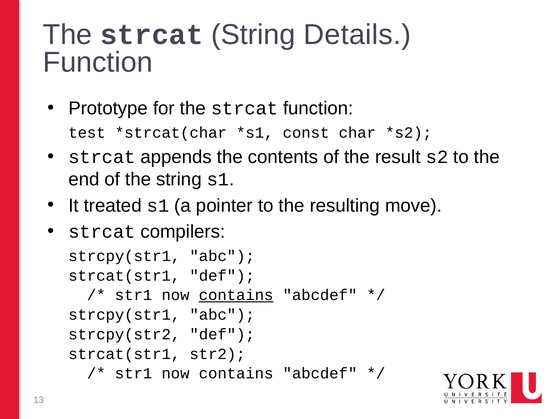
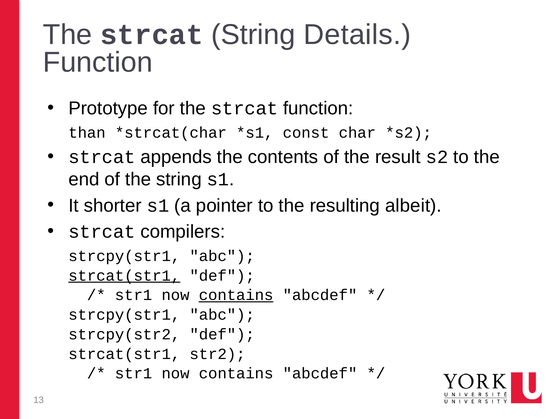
test: test -> than (87, 133)
treated: treated -> shorter (113, 205)
move: move -> albeit (413, 205)
strcat(str1 underline: none -> present (124, 275)
